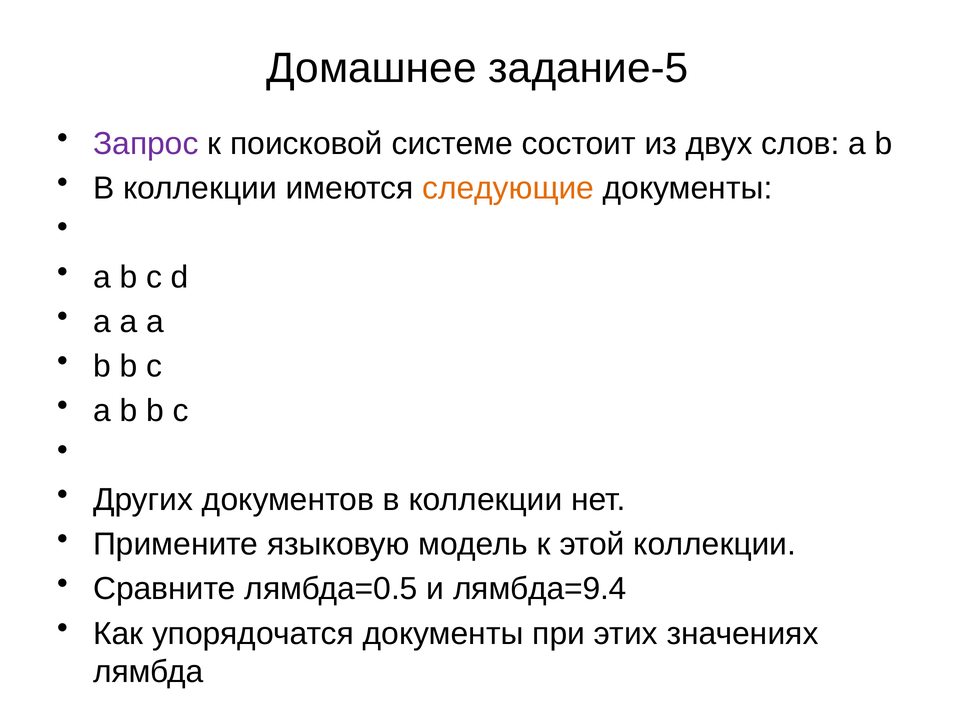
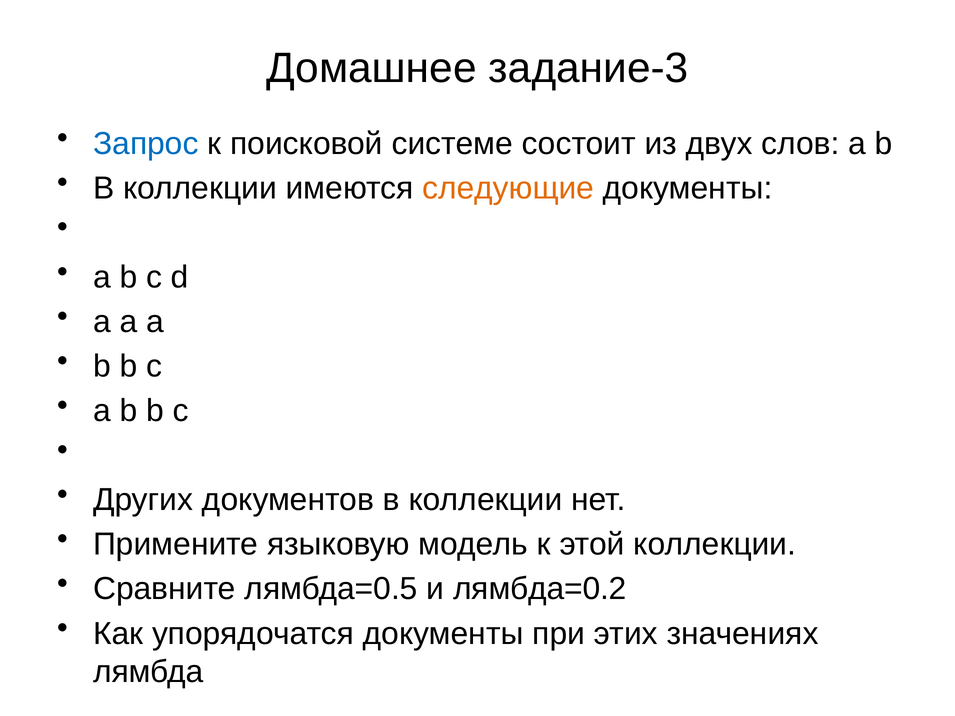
задание-5: задание-5 -> задание-3 (588, 69)
Запрос colour: purple -> blue (146, 144)
лямбда=9.4: лямбда=9.4 -> лямбда=0.2 (540, 589)
